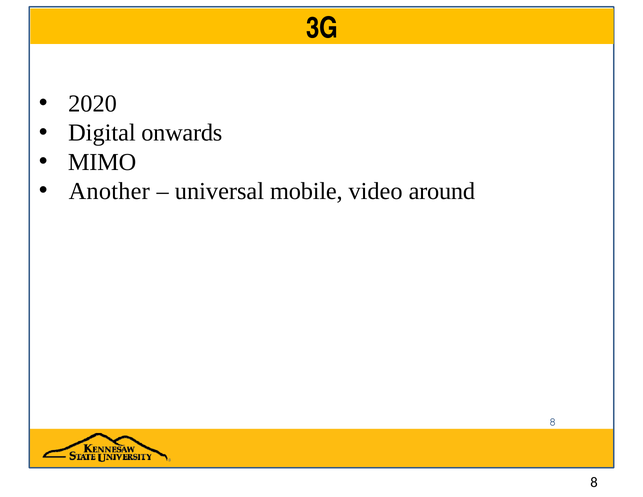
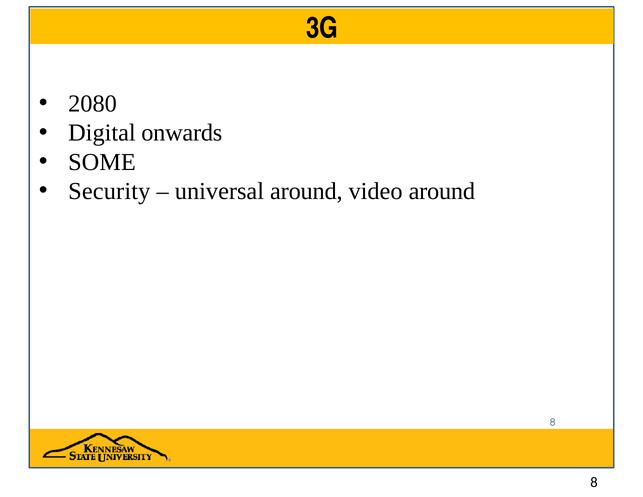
2020: 2020 -> 2080 (93, 104)
MIMO: MIMO -> SOME (102, 162)
Another: Another -> Security (109, 191)
universal mobile: mobile -> around (306, 191)
